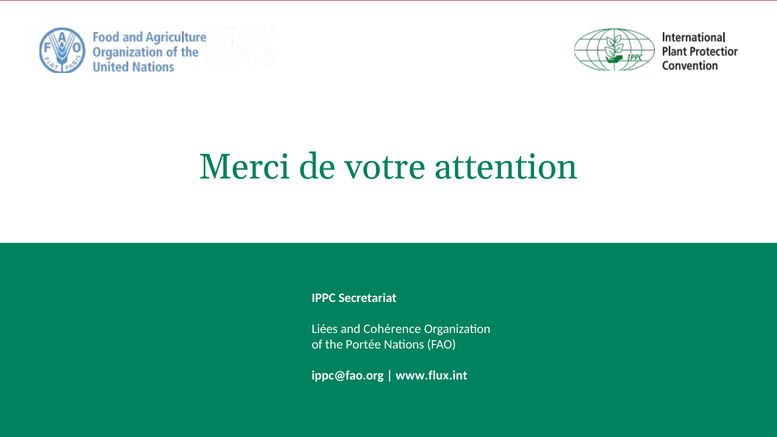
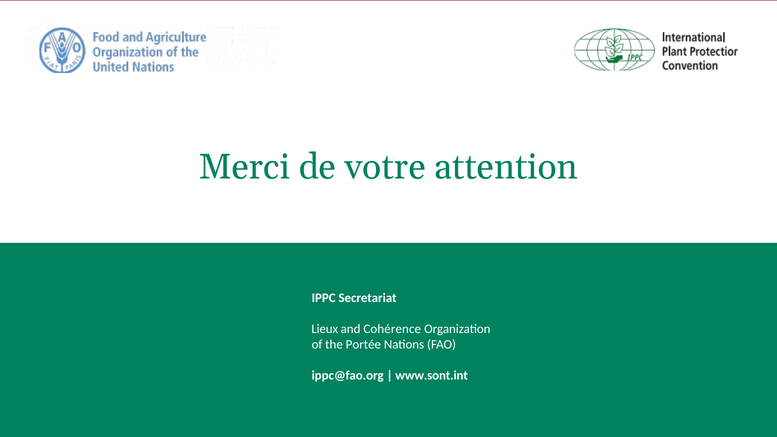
Liées: Liées -> Lieux (325, 329)
www.flux.int: www.flux.int -> www.sont.int (432, 376)
